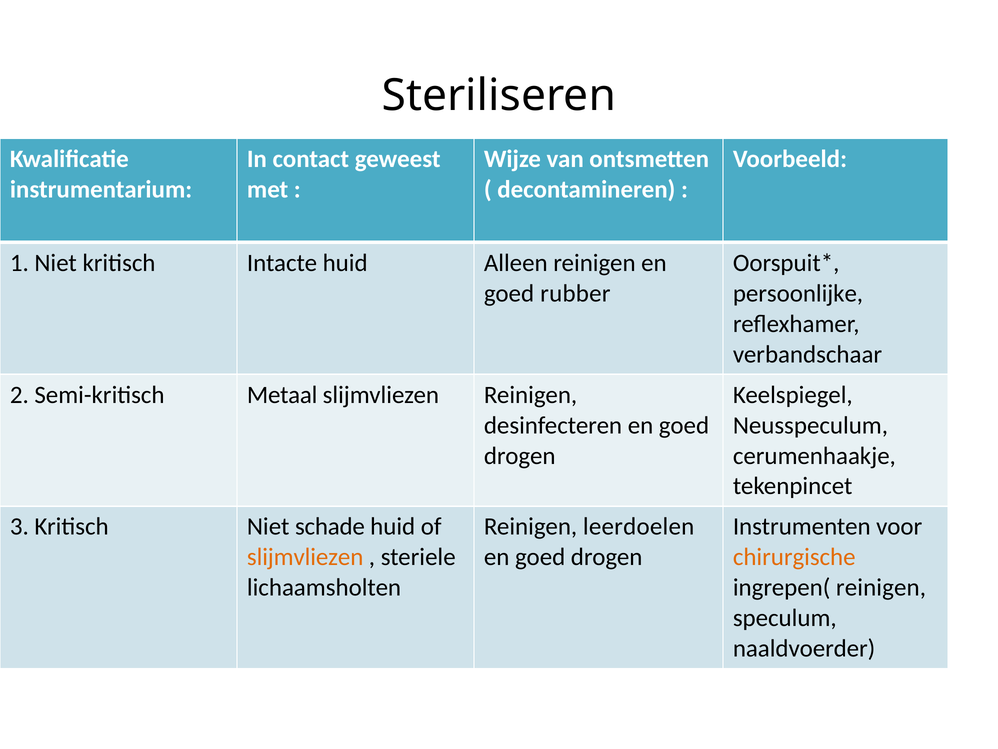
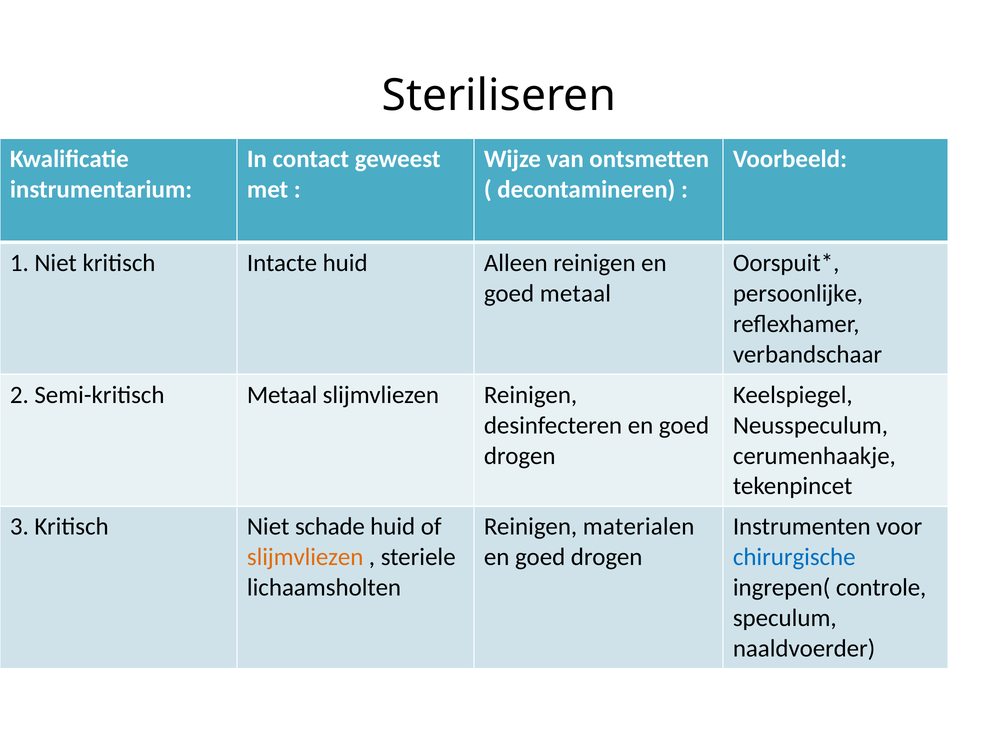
goed rubber: rubber -> metaal (575, 293)
leerdoelen: leerdoelen -> materialen (639, 526)
chirurgische colour: orange -> blue (794, 557)
ingrepen( reinigen: reinigen -> controle (881, 587)
